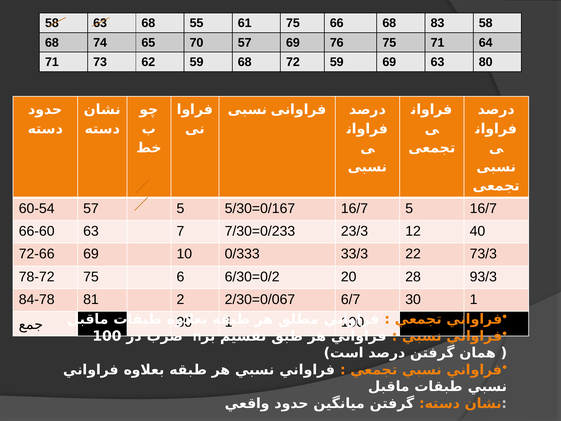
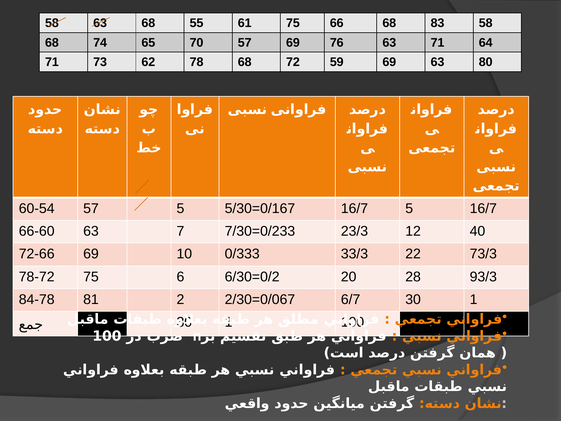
76 75: 75 -> 63 (389, 43)
62 59: 59 -> 78 (197, 62)
